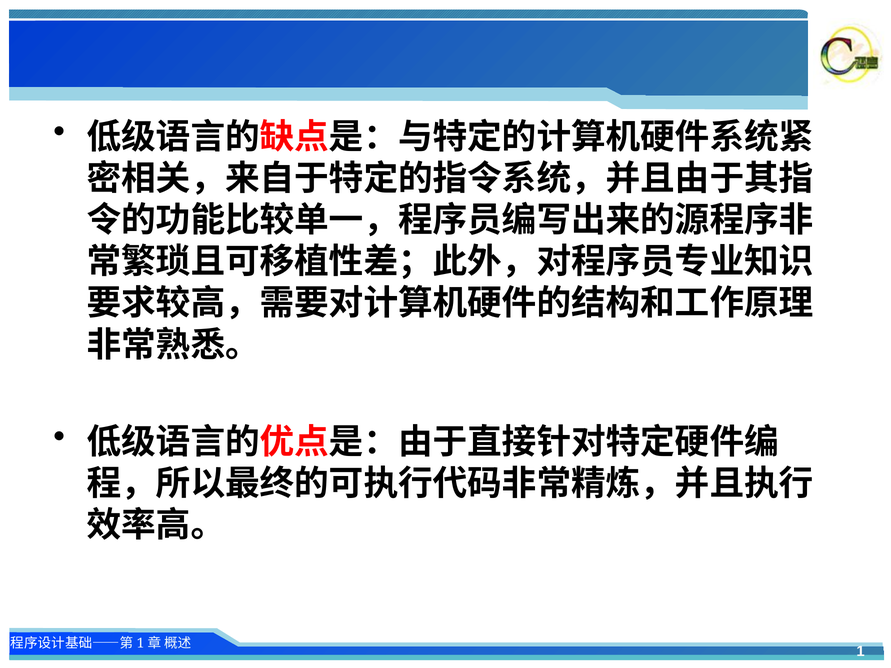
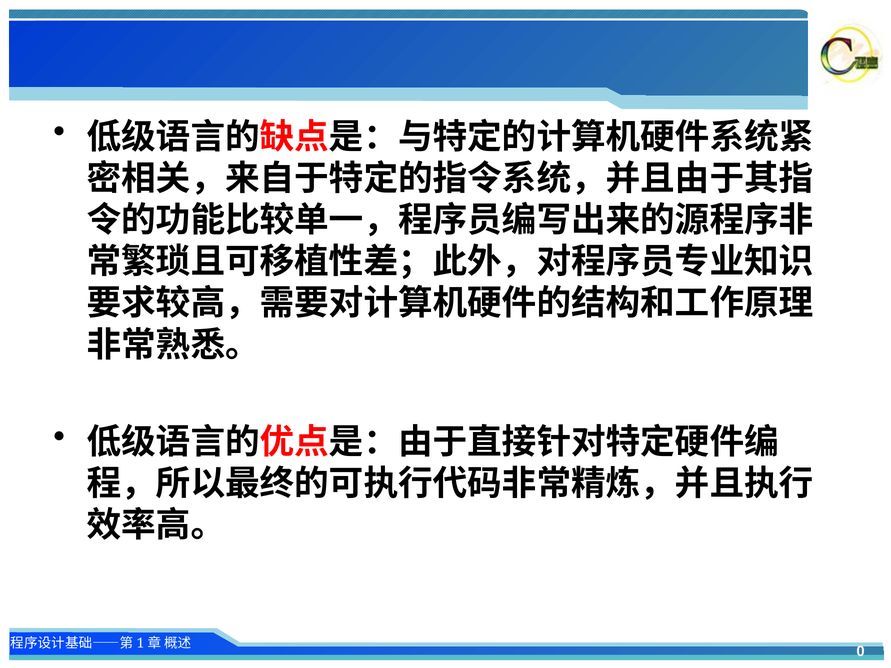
1: 1 -> 0 (861, 651)
